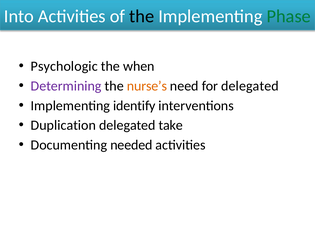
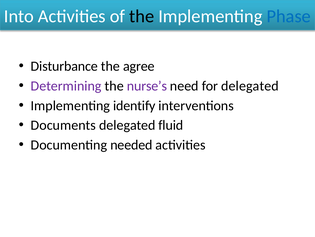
Phase colour: green -> blue (289, 16)
Psychologic: Psychologic -> Disturbance (64, 66)
when: when -> agree (139, 66)
nurse’s colour: orange -> purple (147, 86)
Duplication: Duplication -> Documents (63, 125)
take: take -> fluid (171, 125)
